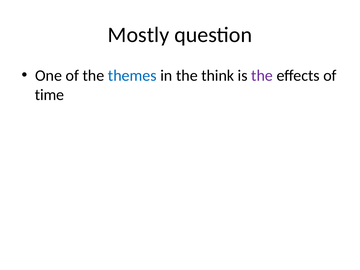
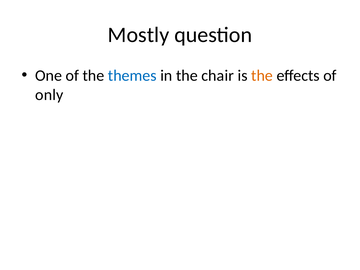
think: think -> chair (218, 76)
the colour: purple -> orange (262, 76)
time: time -> only (49, 95)
